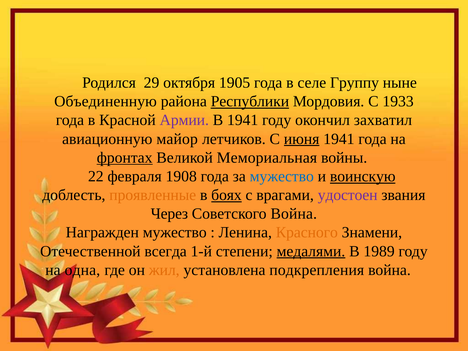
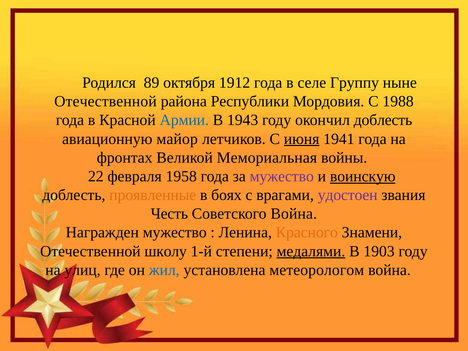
29: 29 -> 89 (152, 83)
1905: 1905 -> 1912 (235, 83)
Объединенную: Объединенную -> Отечественной (105, 101)
Республики underline: present -> none (250, 101)
1933: 1933 -> 1988 (398, 101)
Армии colour: purple -> blue (184, 120)
В 1941: 1941 -> 1943 (243, 120)
окончил захватил: захватил -> доблесть (383, 120)
фронтах underline: present -> none (125, 158)
1908: 1908 -> 1958 (181, 176)
мужество colour: blue -> purple (282, 176)
боях underline: present -> none (226, 195)
Через: Через -> Честь (169, 214)
всегда: всегда -> школу (166, 251)
1989: 1989 -> 1903 (379, 251)
одна: одна -> улиц (83, 270)
жил colour: orange -> blue (164, 270)
подкрепления: подкрепления -> метеорологом (317, 270)
